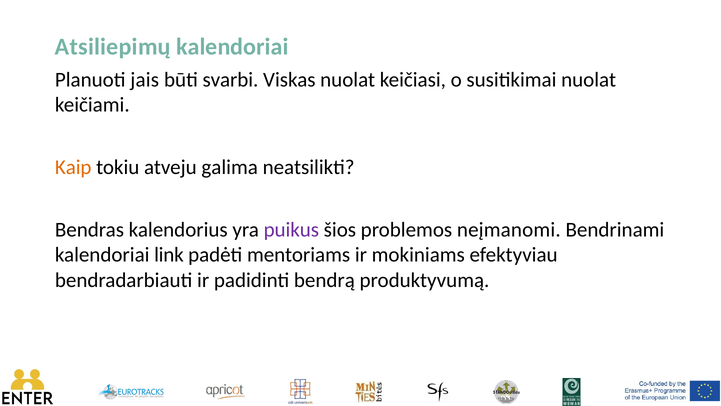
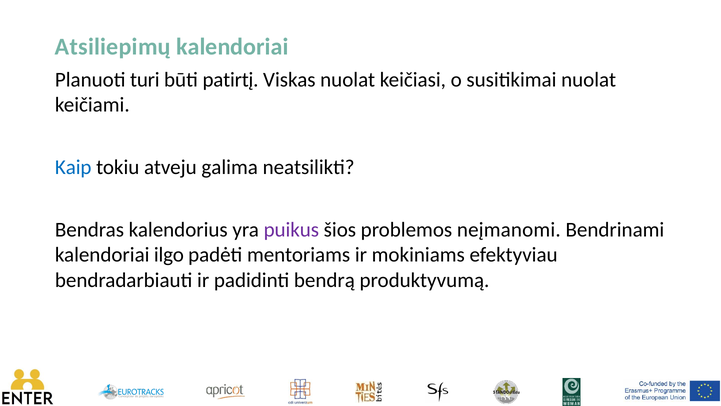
jais: jais -> turi (145, 79)
svarbi: svarbi -> patirtį (231, 79)
Kaip colour: orange -> blue (73, 167)
link: link -> ilgo (169, 255)
